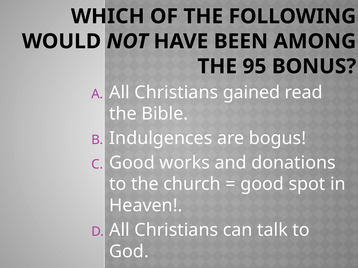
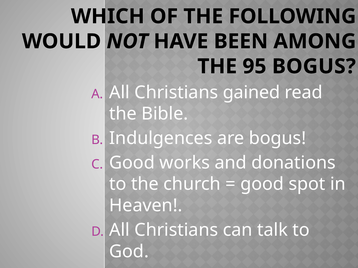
95 BONUS: BONUS -> BOGUS (314, 66)
